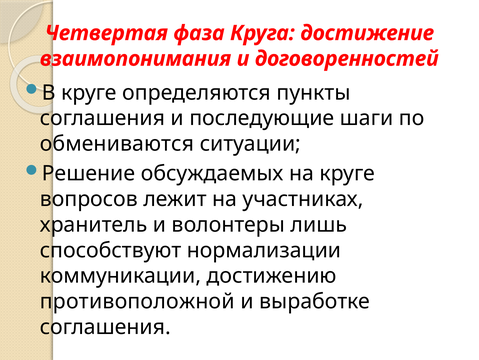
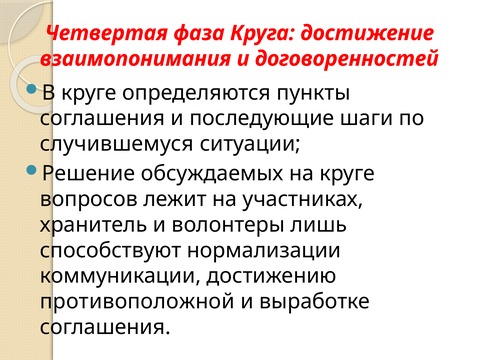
обмениваются: обмениваются -> случившемуся (117, 144)
